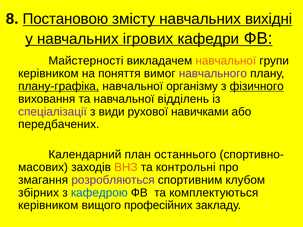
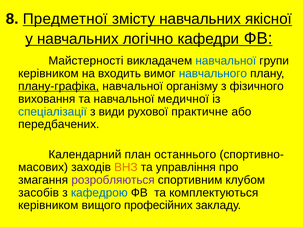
Постановою: Постановою -> Предметної (65, 19)
вихідні: вихідні -> якісної (269, 19)
ігрових: ігрових -> логічно (148, 39)
навчальної colour: orange -> blue (226, 61)
поняття: поняття -> входить (119, 74)
навчального colour: purple -> blue (213, 74)
фізичного underline: present -> none (257, 86)
відділень: відділень -> медичної (183, 99)
спеціалізації colour: purple -> blue (53, 112)
навичками: навичками -> практичне (200, 112)
контрольні: контрольні -> управління (186, 167)
збірних: збірних -> засобів (39, 193)
